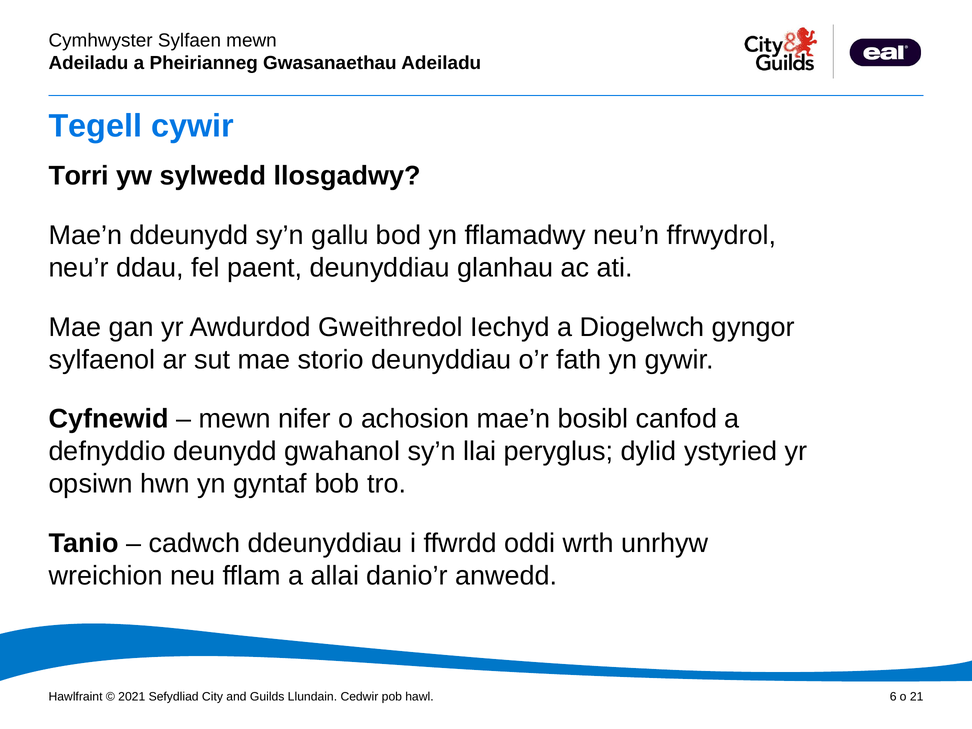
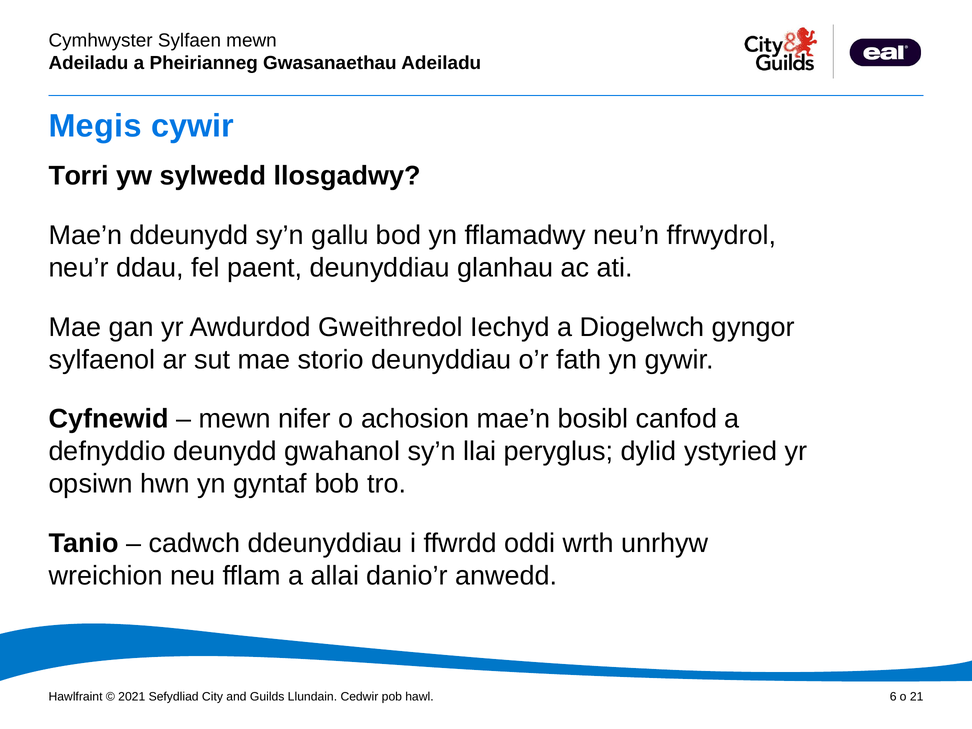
Tegell: Tegell -> Megis (95, 126)
